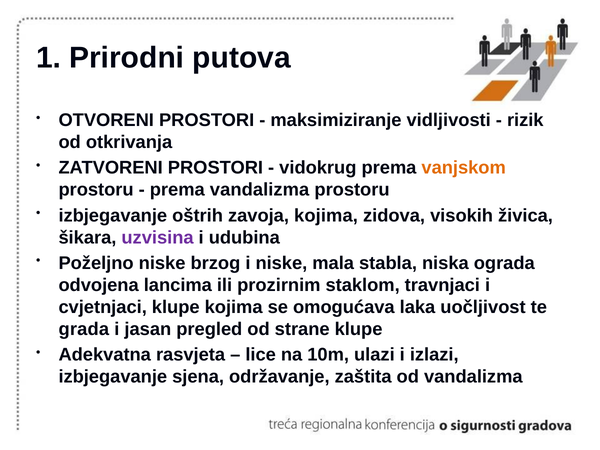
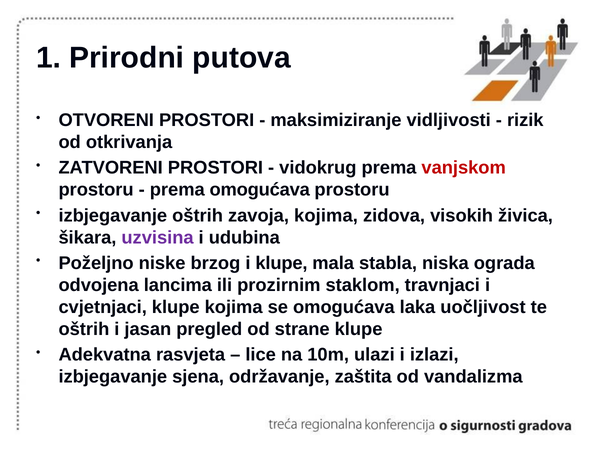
vanjskom colour: orange -> red (464, 168)
prema vandalizma: vandalizma -> omogućava (260, 190)
i niske: niske -> klupe (281, 263)
grada: grada -> oštrih (84, 329)
